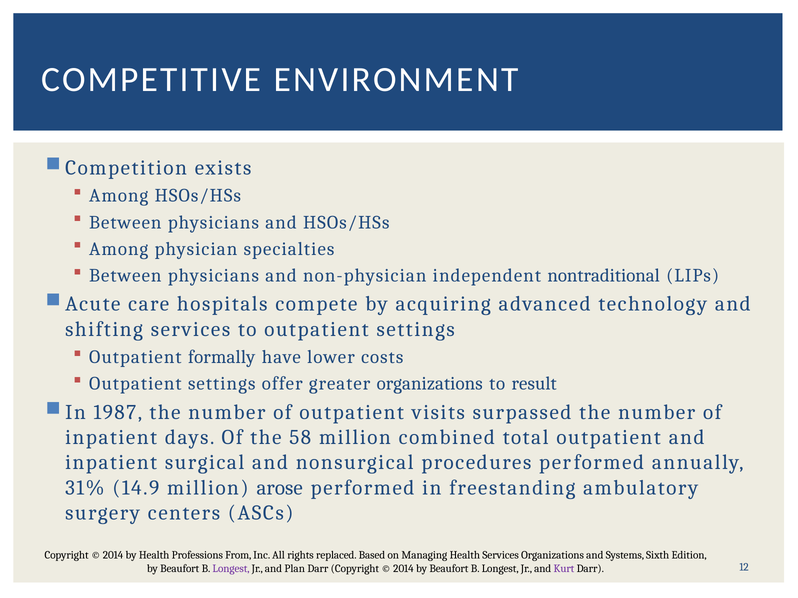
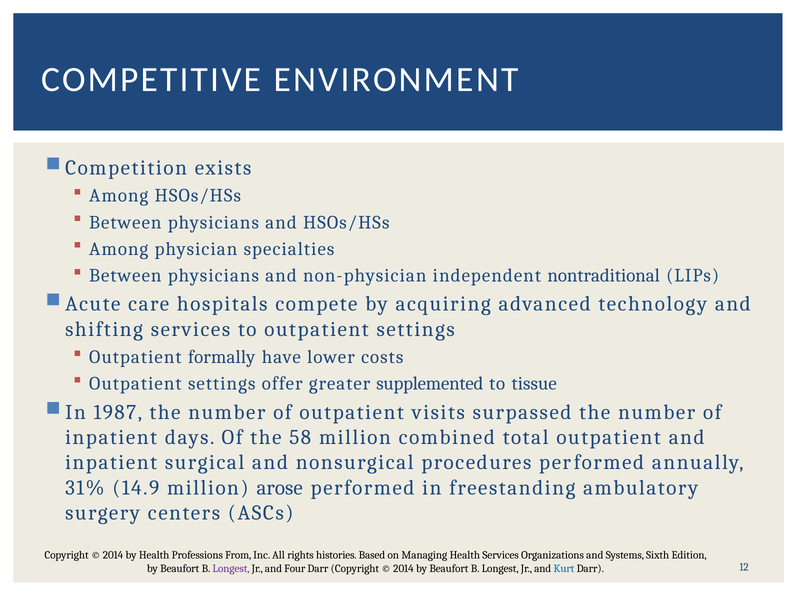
greater organizations: organizations -> supplemented (430, 384)
result: result -> tissue (534, 384)
replaced: replaced -> histories (336, 556)
Plan: Plan -> Four (295, 569)
Kurt colour: purple -> blue (564, 569)
